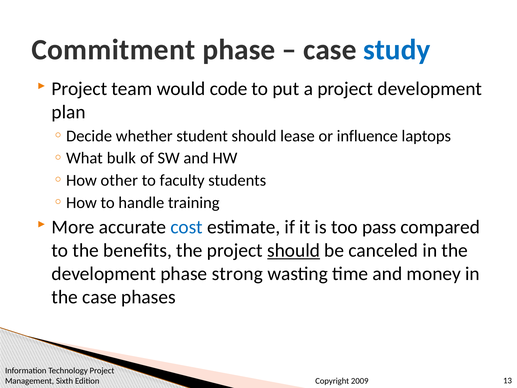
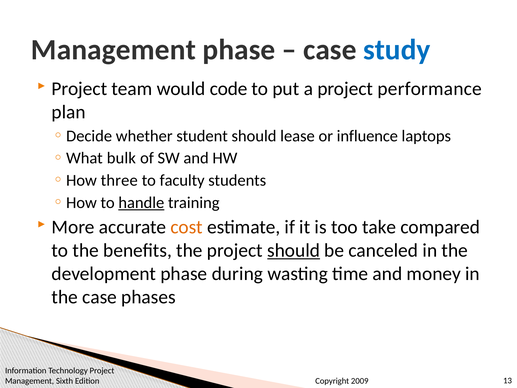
Commitment: Commitment -> Management (113, 50)
project development: development -> performance (430, 89)
other: other -> three (119, 180)
handle underline: none -> present (141, 202)
cost colour: blue -> orange (187, 227)
pass: pass -> take (379, 227)
strong: strong -> during (237, 274)
